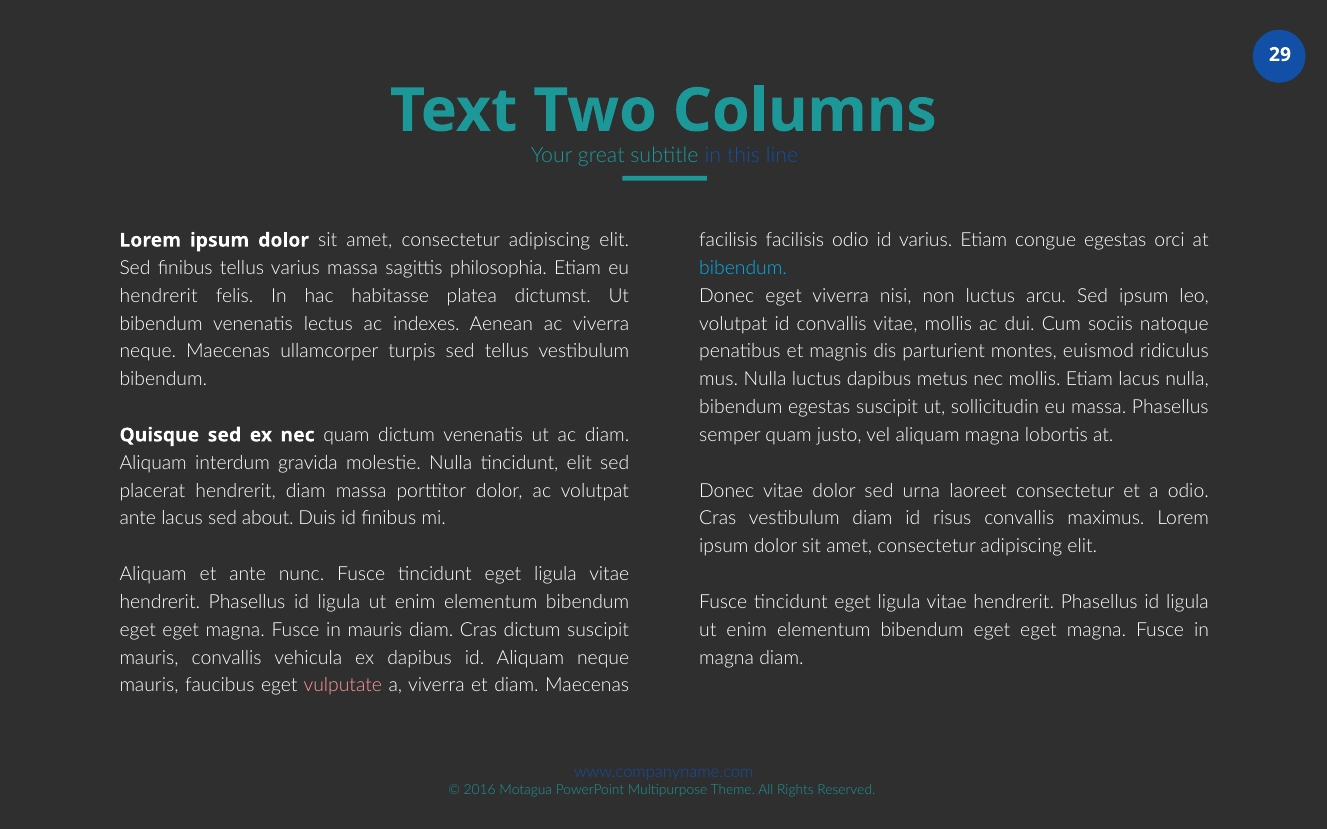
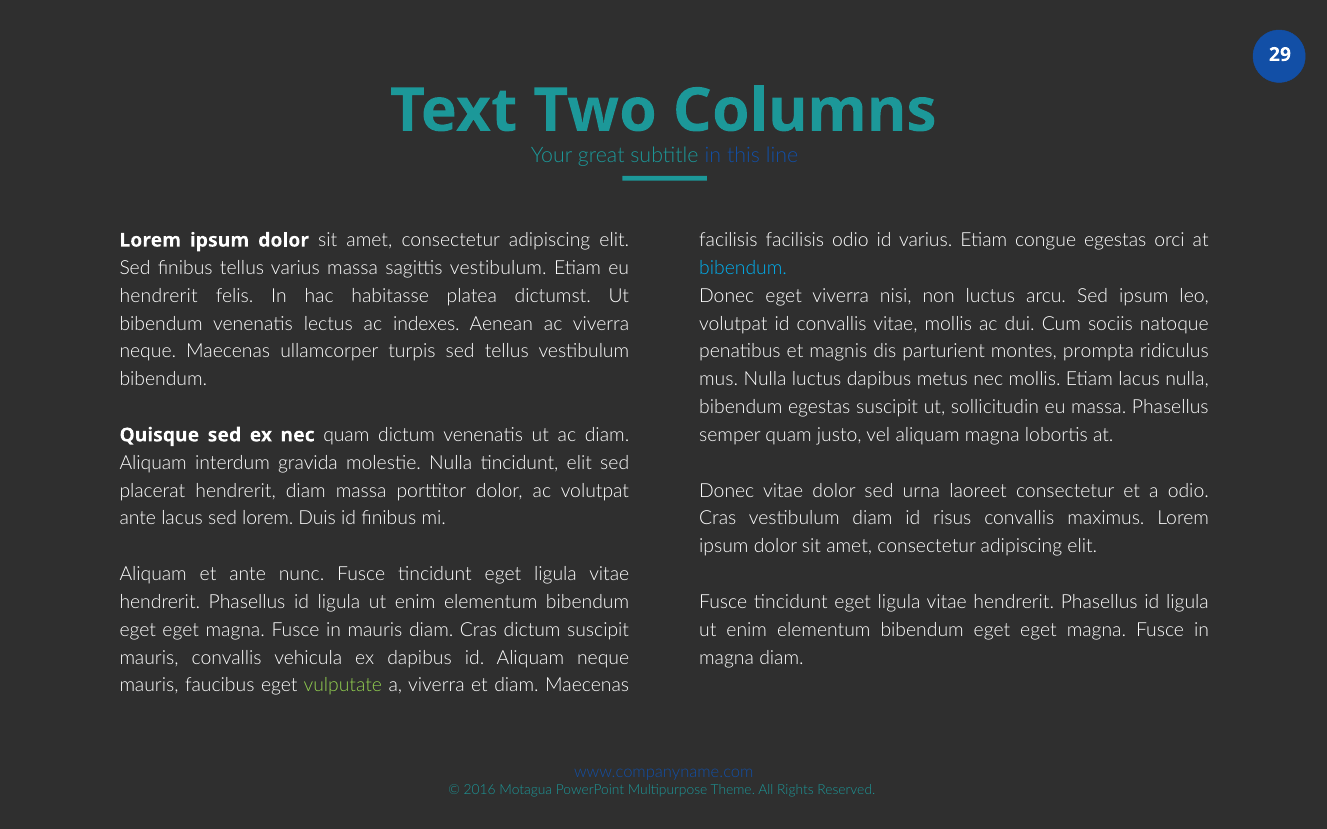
sagittis philosophia: philosophia -> vestibulum (498, 268)
euismod: euismod -> prompta (1098, 352)
sed about: about -> lorem (268, 519)
vulputate colour: pink -> light green (343, 686)
